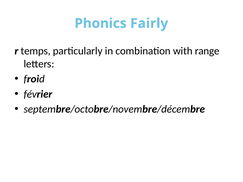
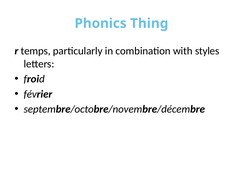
Fairly: Fairly -> Thing (149, 23)
range: range -> styles (207, 51)
